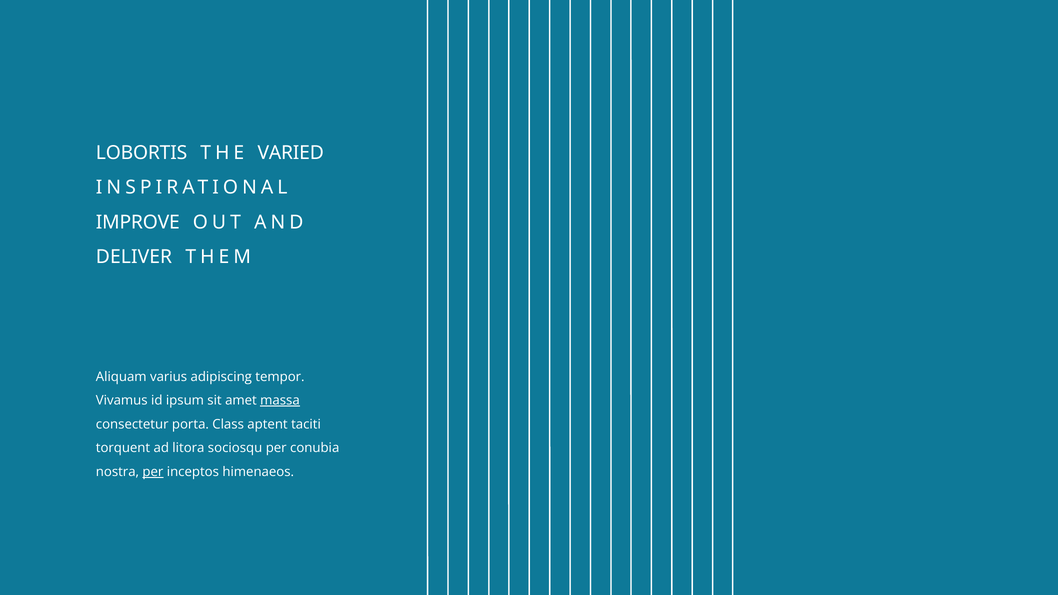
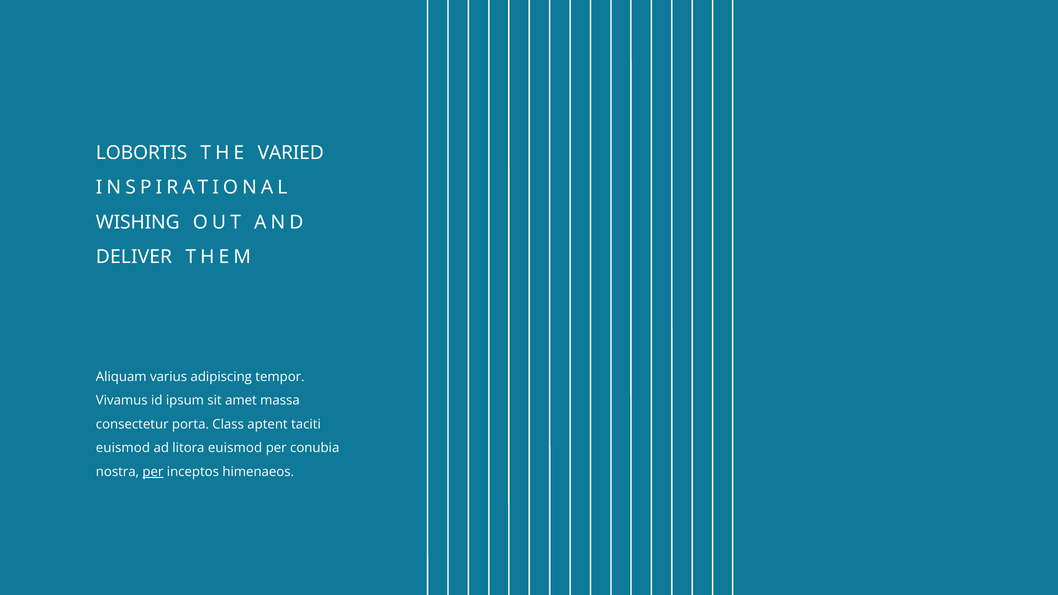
IMPROVE: IMPROVE -> WISHING (138, 222)
massa underline: present -> none (280, 401)
torquent: torquent -> euismod (123, 448)
litora sociosqu: sociosqu -> euismod (235, 448)
